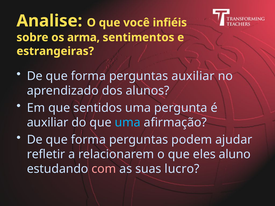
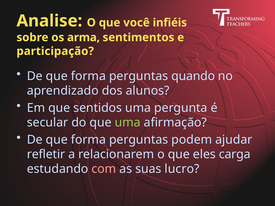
estrangeiras: estrangeiras -> participação (55, 51)
perguntas auxiliar: auxiliar -> quando (193, 76)
auxiliar: auxiliar -> secular (48, 123)
uma colour: light blue -> light green (128, 123)
aluno: aluno -> carga (235, 154)
